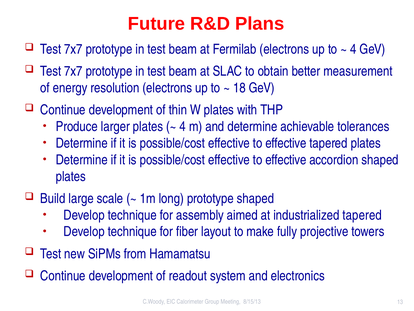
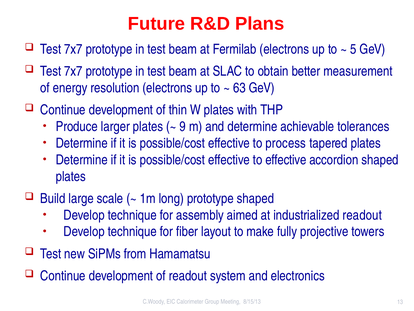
4: 4 -> 5 (353, 49)
18: 18 -> 63 (239, 88)
4: 4 -> 9 (183, 126)
effective: effective -> process (286, 143)
industrialized tapered: tapered -> readout (362, 215)
